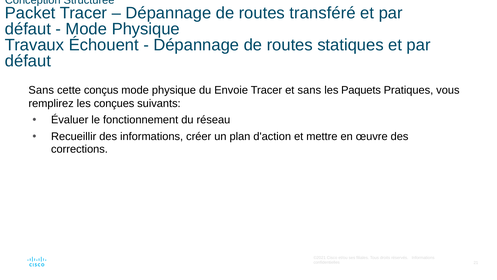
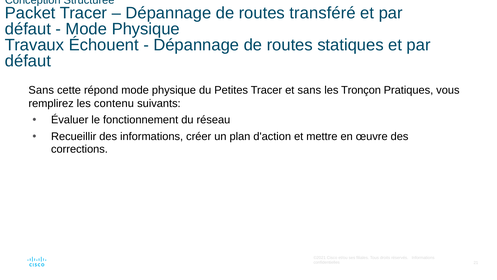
conçus: conçus -> répond (101, 90)
Envoie: Envoie -> Petites (231, 90)
Paquets: Paquets -> Tronçon (361, 90)
conçues: conçues -> contenu (114, 103)
